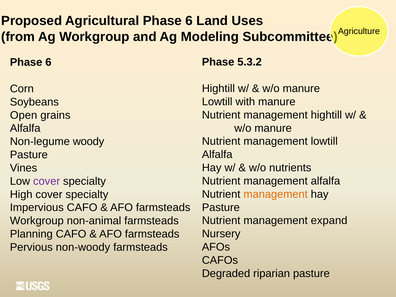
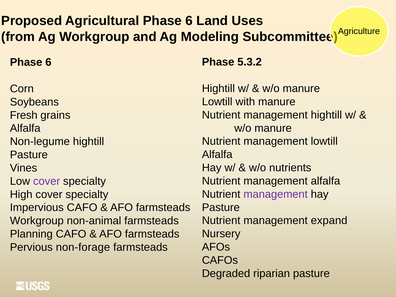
Open: Open -> Fresh (24, 115)
Non-legume woody: woody -> hightill (89, 142)
management colour: orange -> purple (276, 194)
non-woody: non-woody -> non-forage (83, 247)
